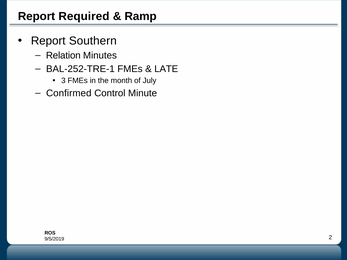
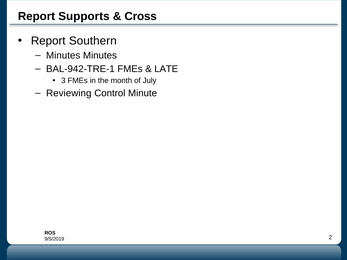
Required: Required -> Supports (84, 16)
Ramp: Ramp -> Cross (141, 16)
Relation: Relation -> Minutes (63, 55)
BAL-252-TRE-1: BAL-252-TRE-1 -> BAL-942-TRE-1 (80, 69)
Confirmed: Confirmed -> Reviewing (69, 93)
